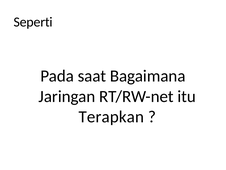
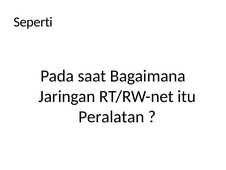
Terapkan: Terapkan -> Peralatan (111, 116)
